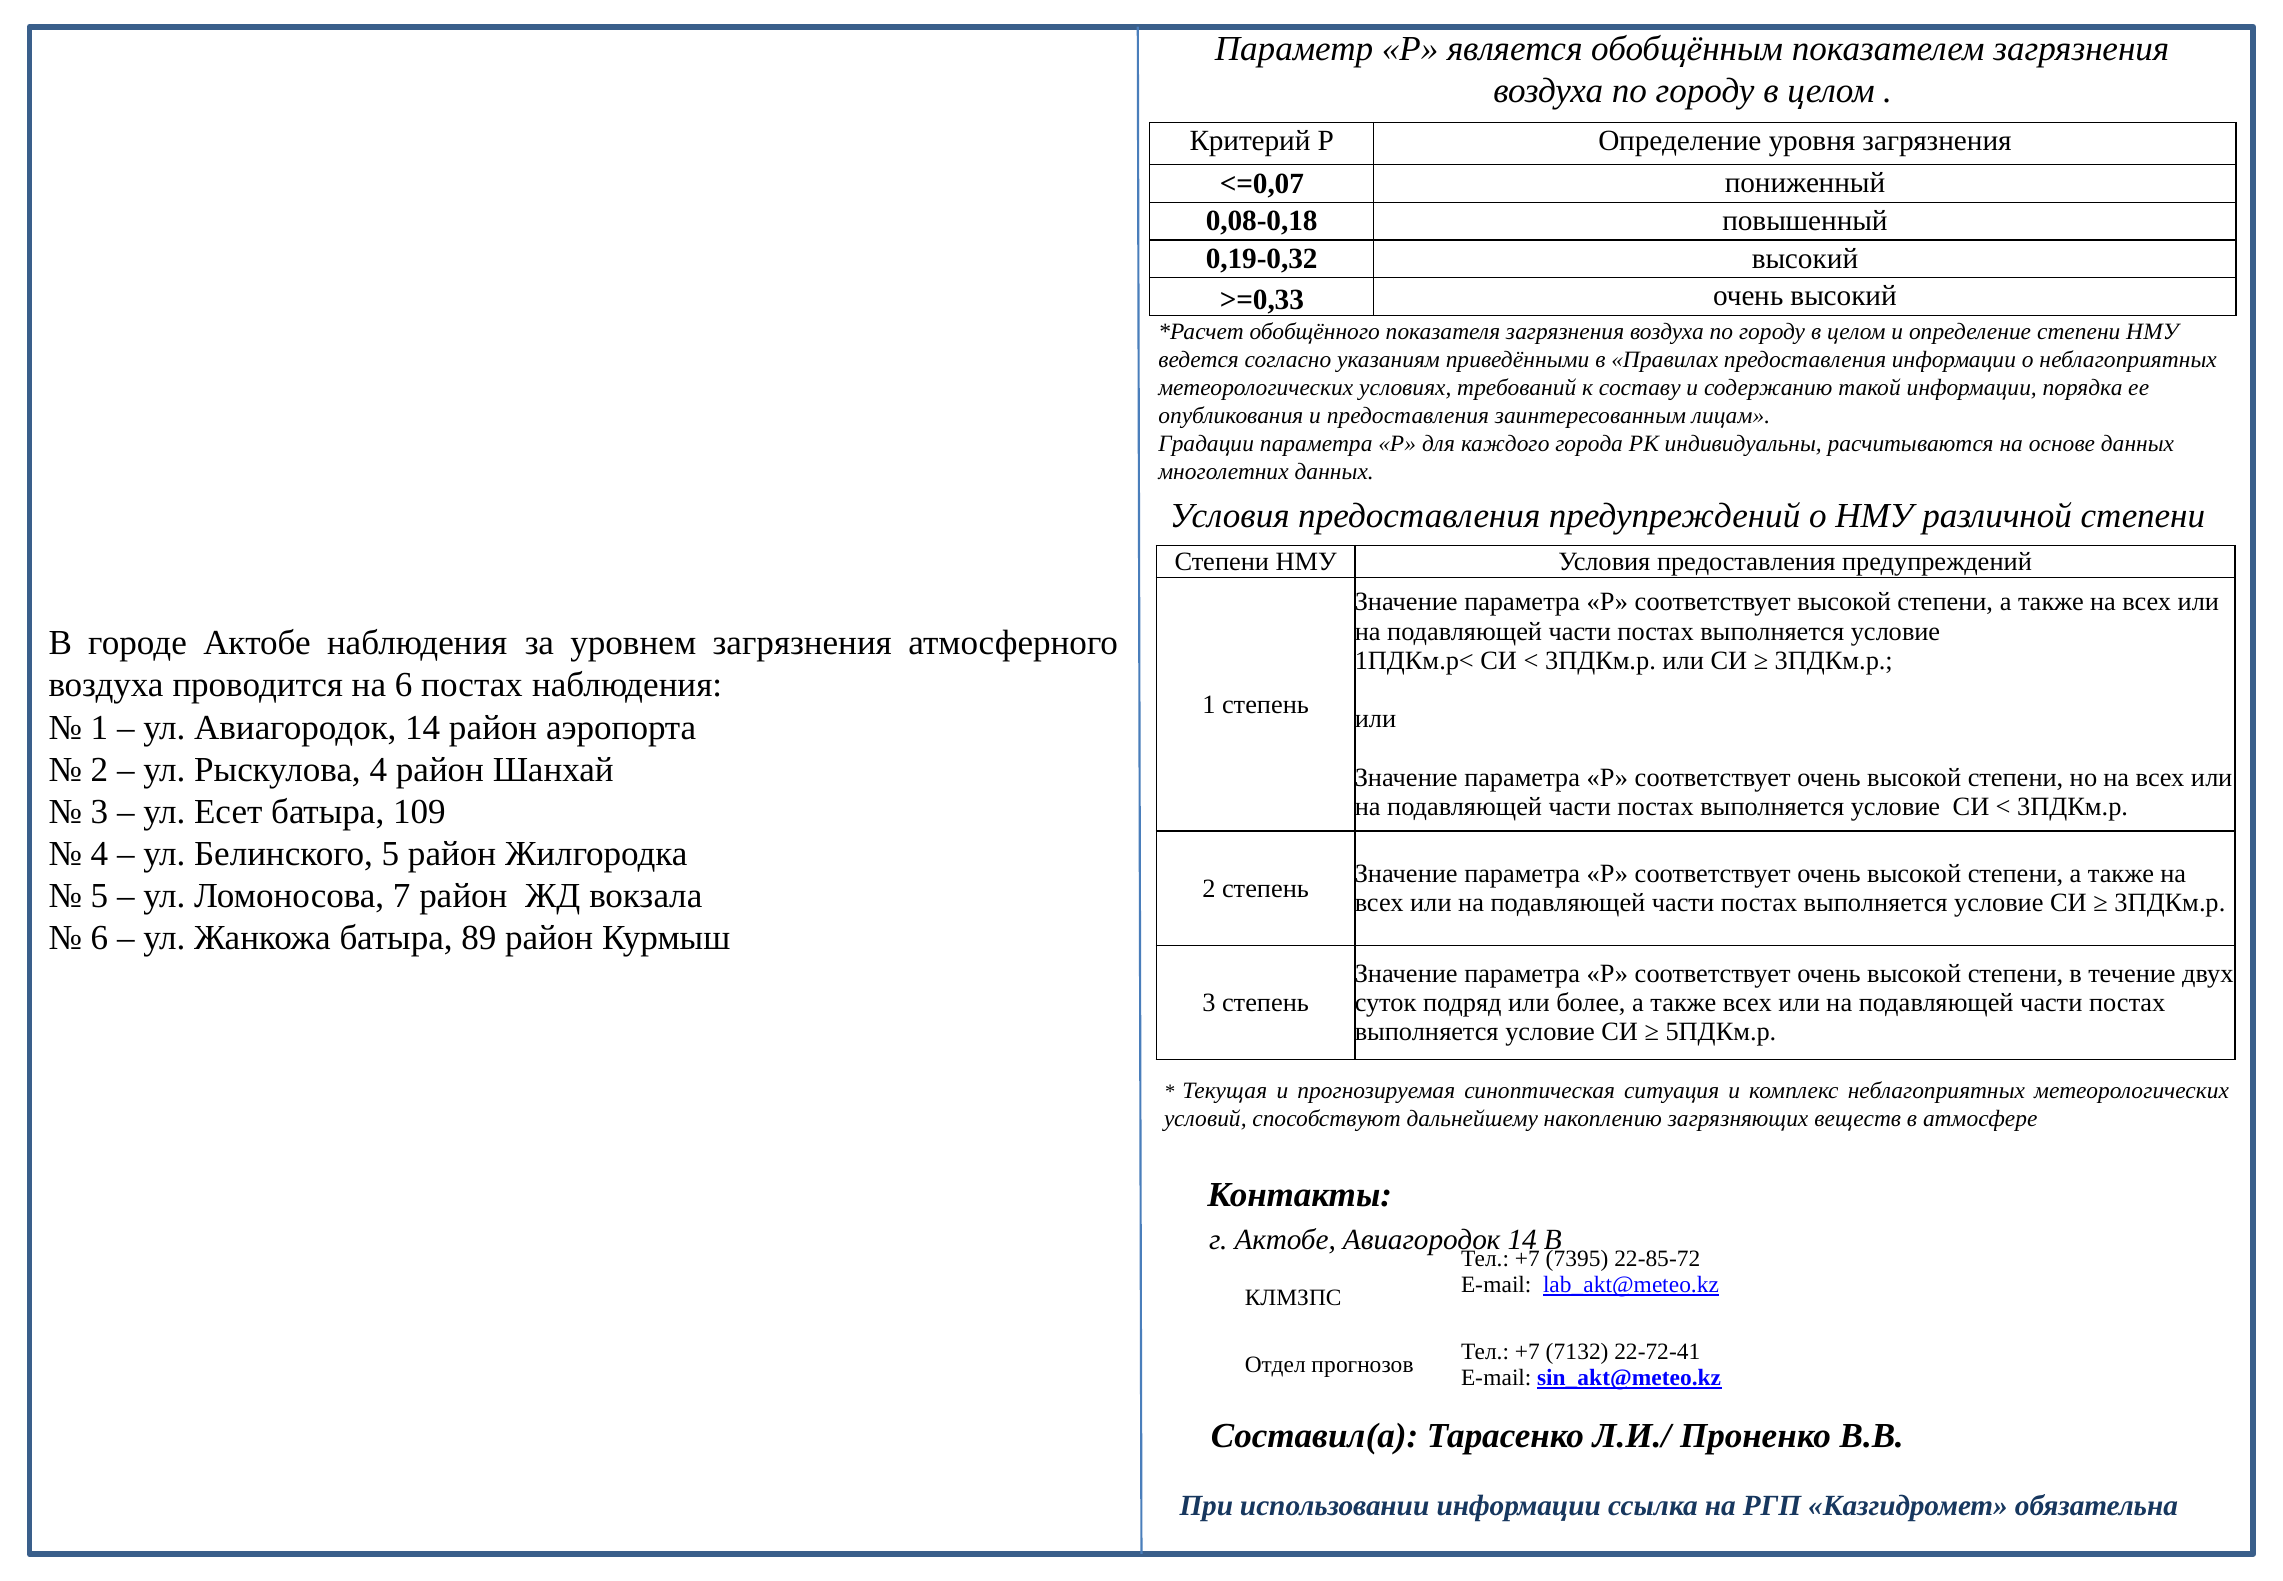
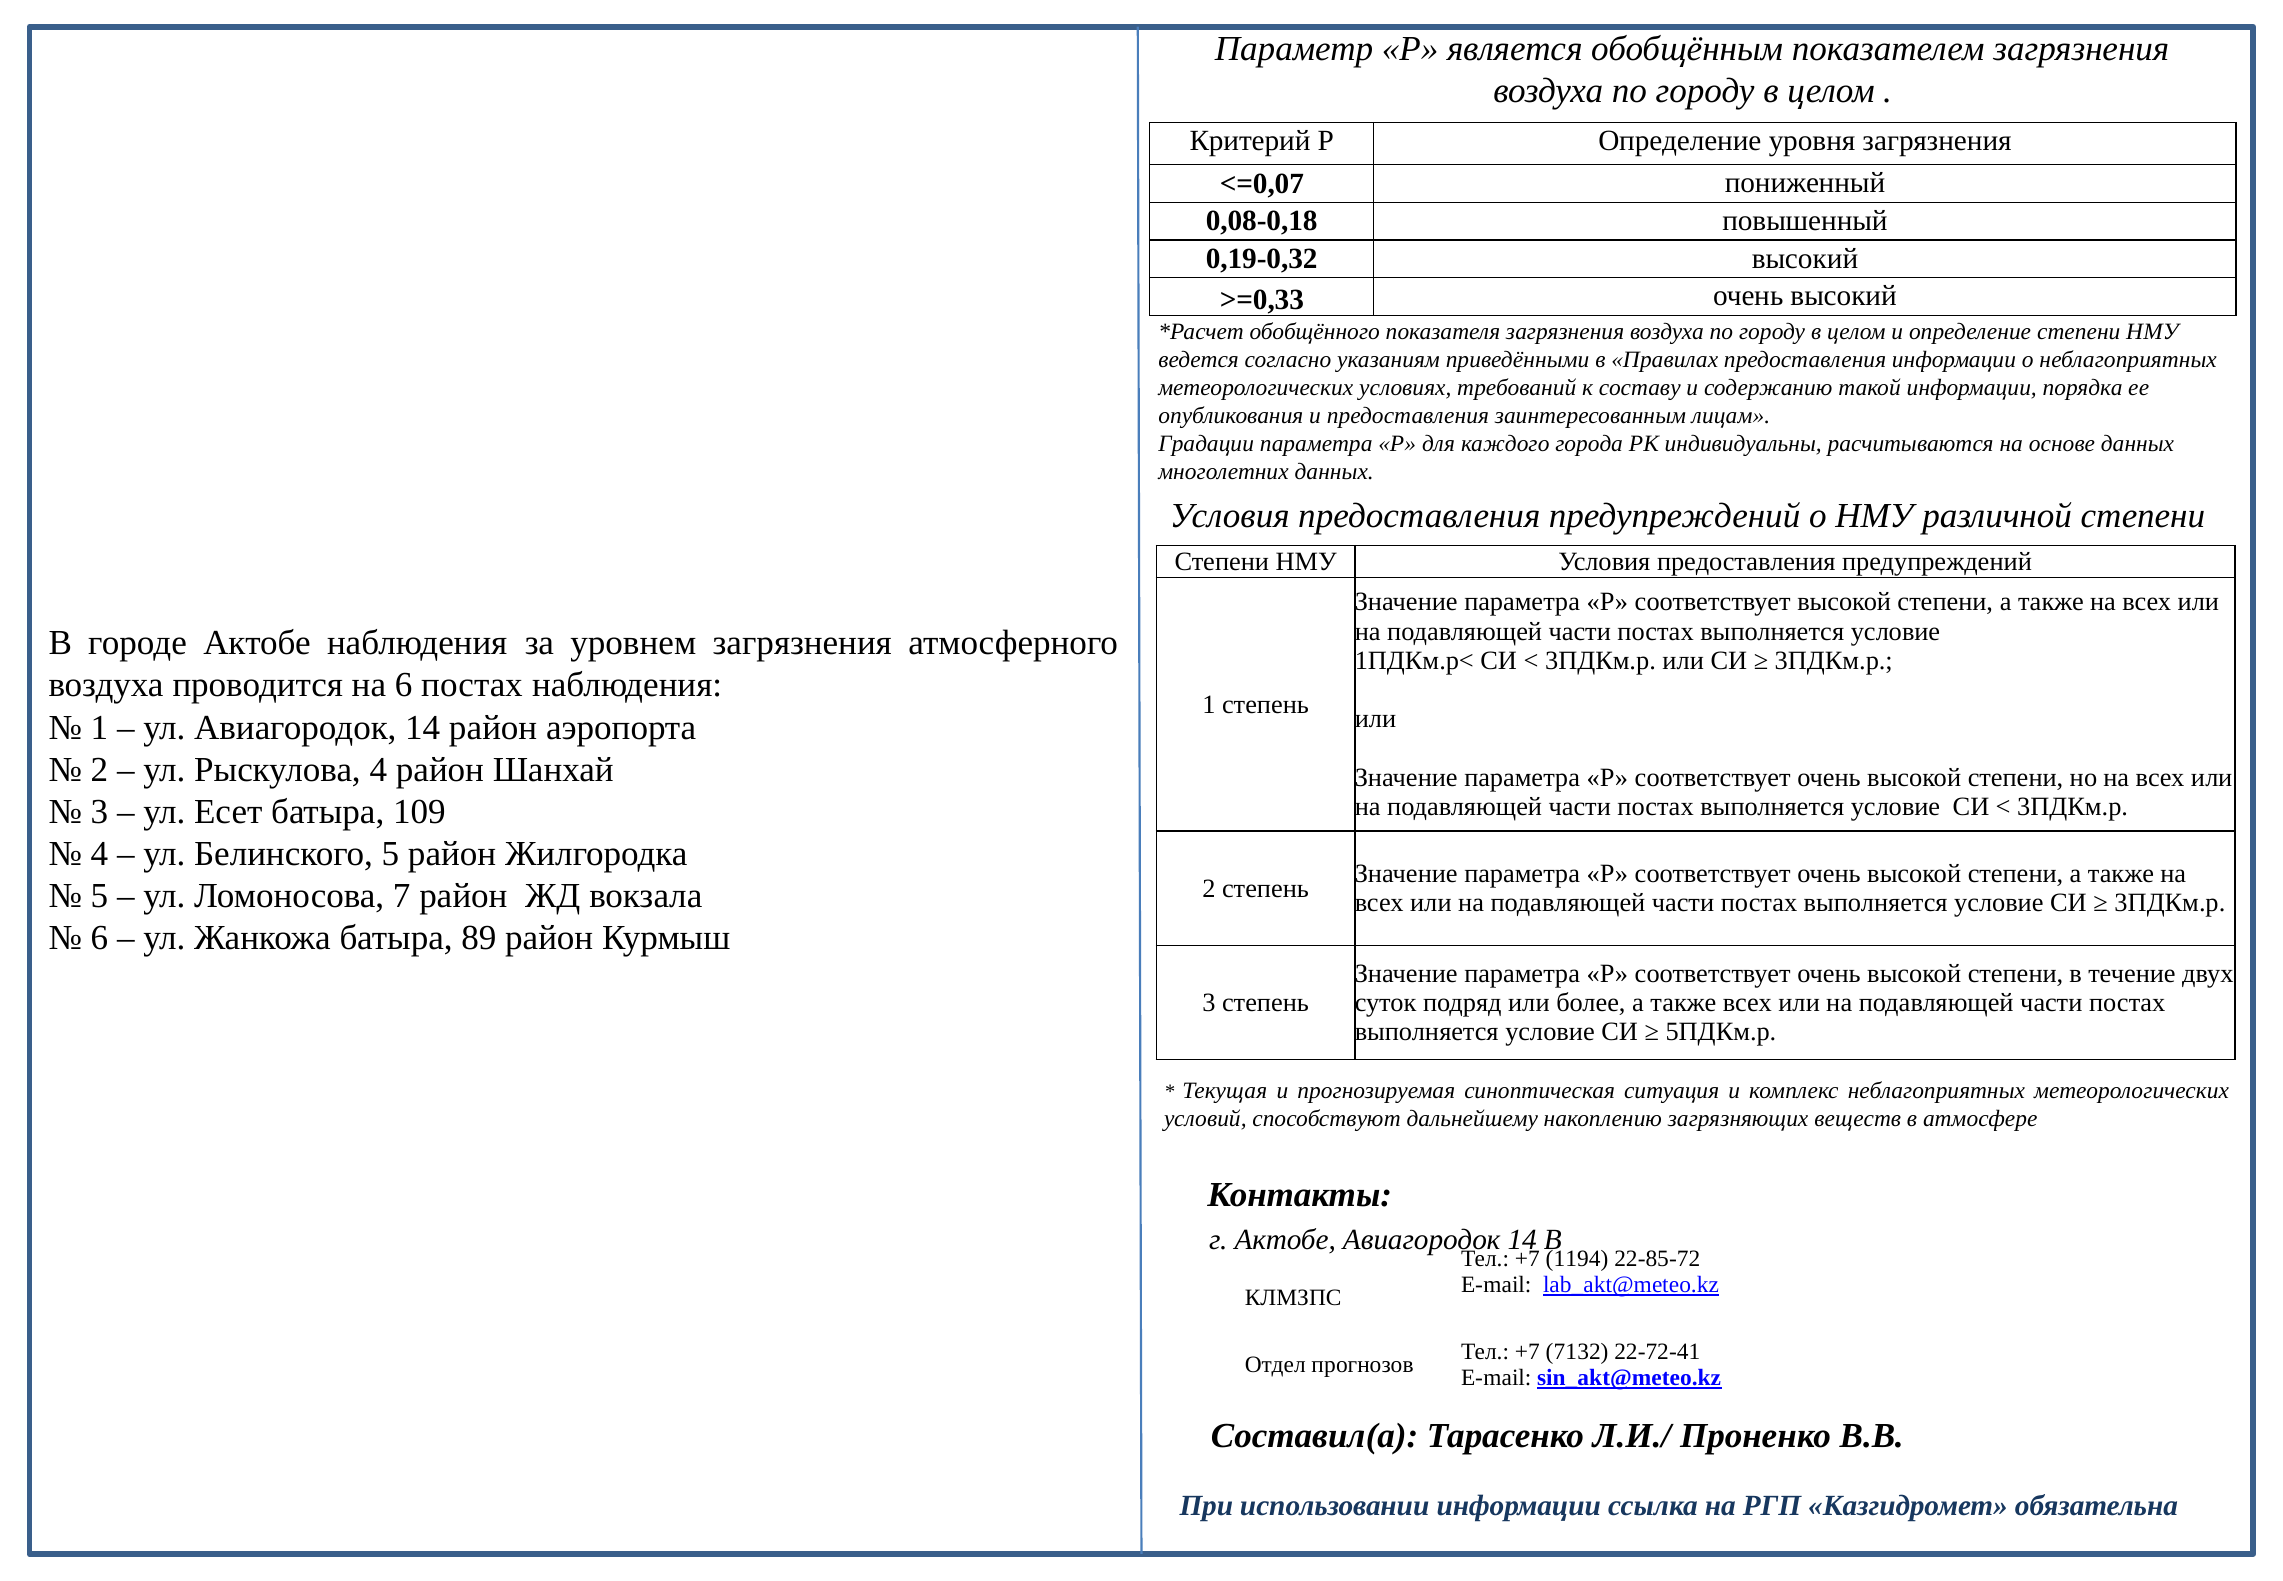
7395: 7395 -> 1194 (1577, 1258)
